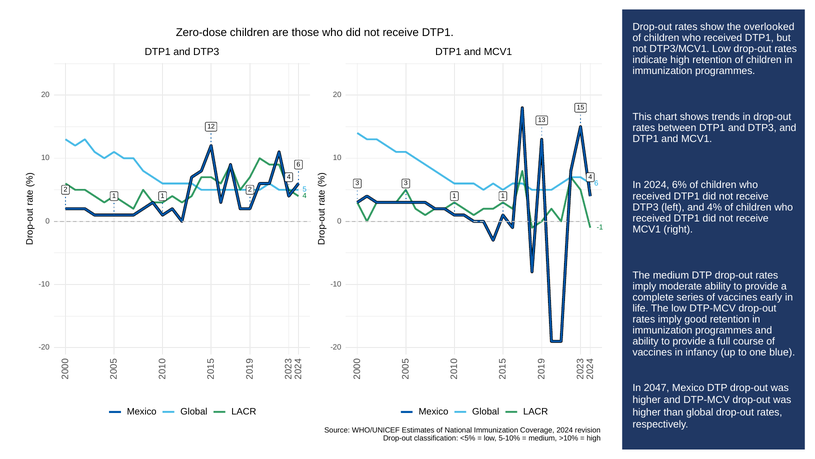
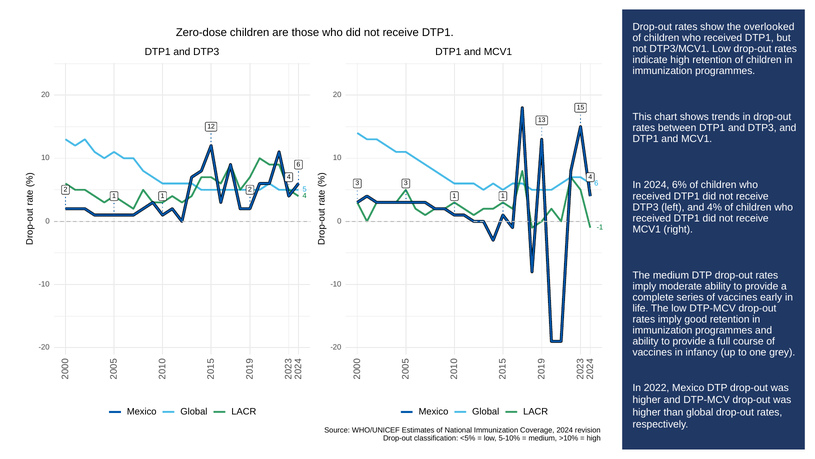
blue: blue -> grey (782, 352)
2047: 2047 -> 2022 (657, 387)
